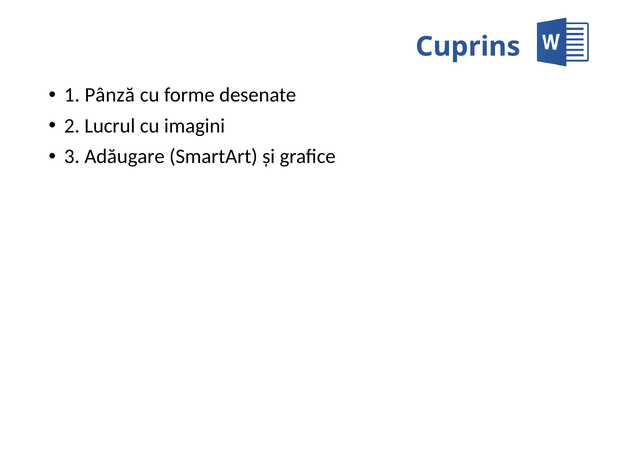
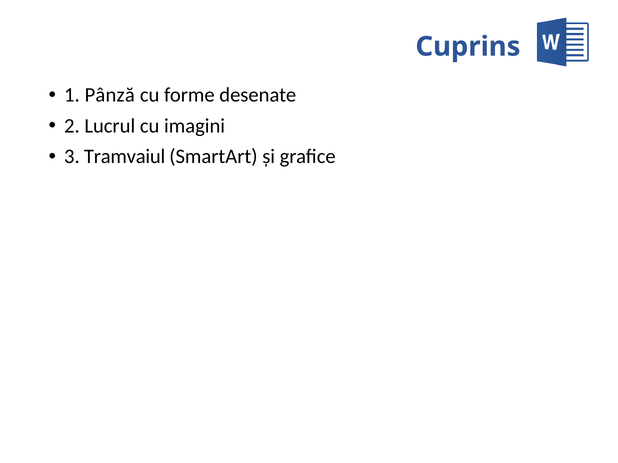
Adăugare: Adăugare -> Tramvaiul (125, 157)
